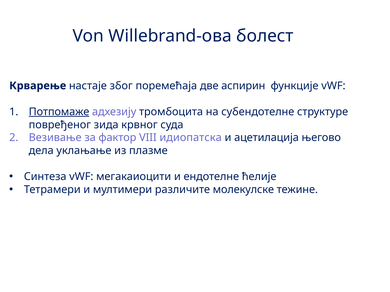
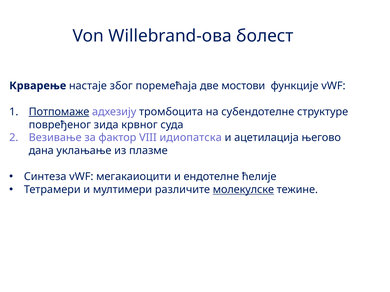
аспирин: аспирин -> мостови (243, 86)
дела: дела -> дана (41, 151)
молекулске underline: none -> present (243, 190)
